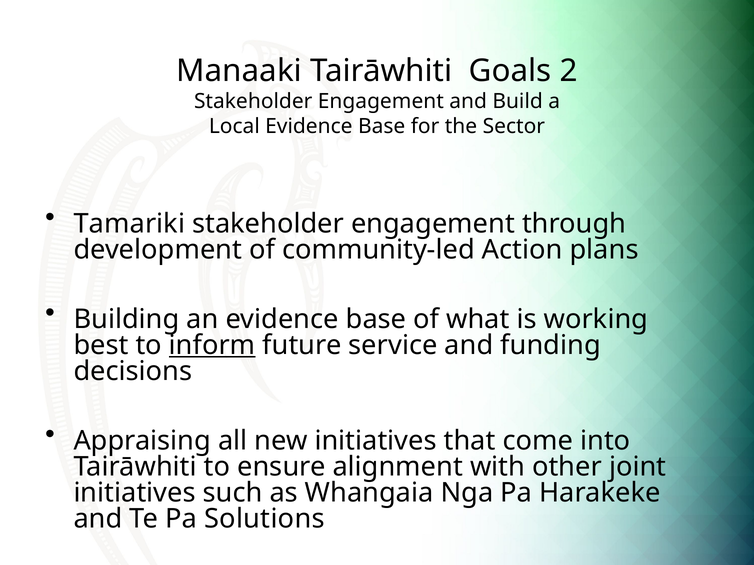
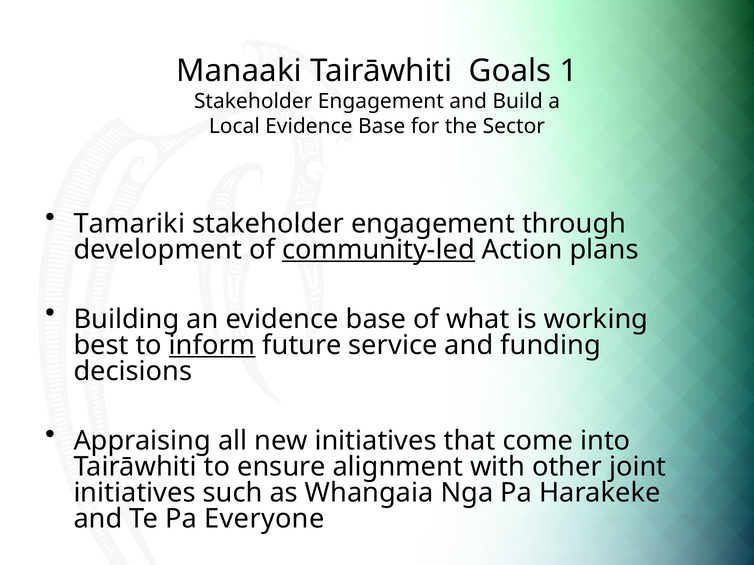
2: 2 -> 1 (569, 71)
community-led underline: none -> present (378, 250)
Solutions: Solutions -> Everyone (264, 519)
